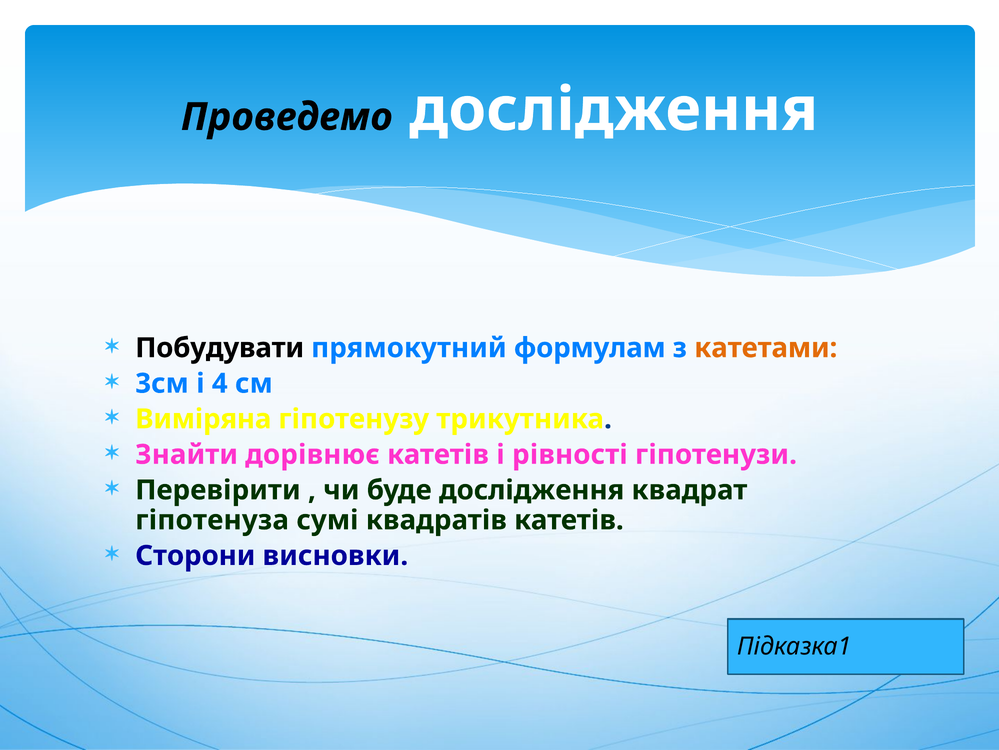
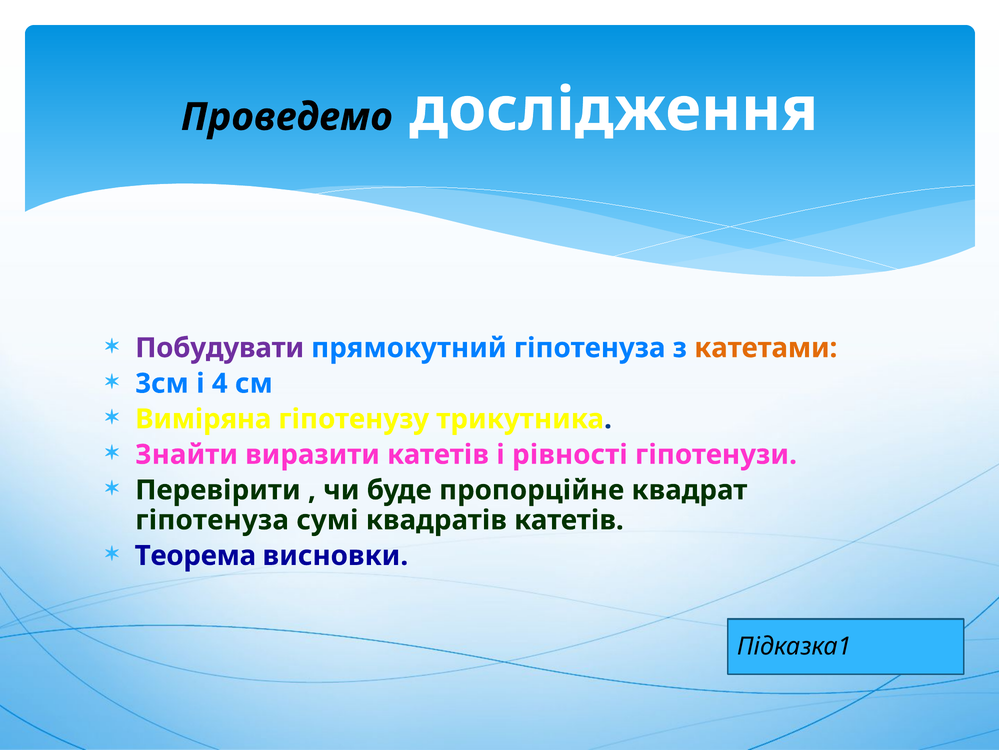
Побудувати colour: black -> purple (220, 348)
прямокутний формулам: формулам -> гіпотенуза (590, 348)
дорівнює: дорівнює -> виразити (313, 454)
буде дослідження: дослідження -> пропорційне (532, 490)
Сторони: Сторони -> Теорема (195, 555)
